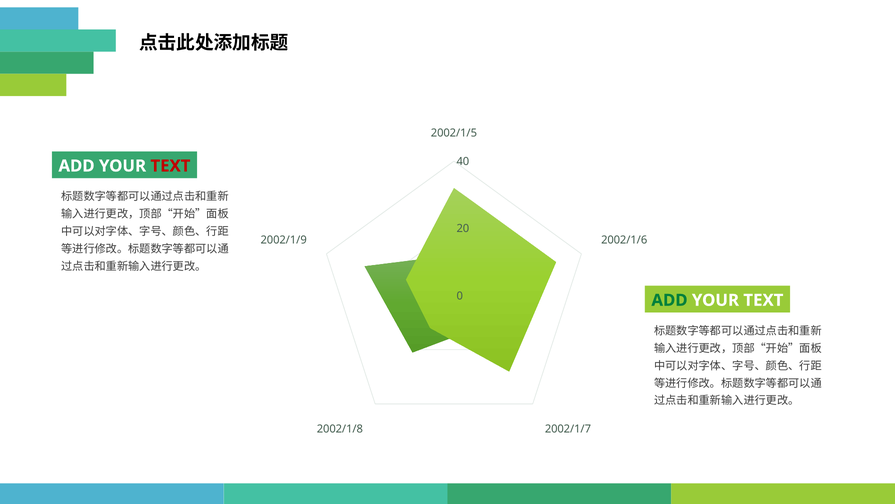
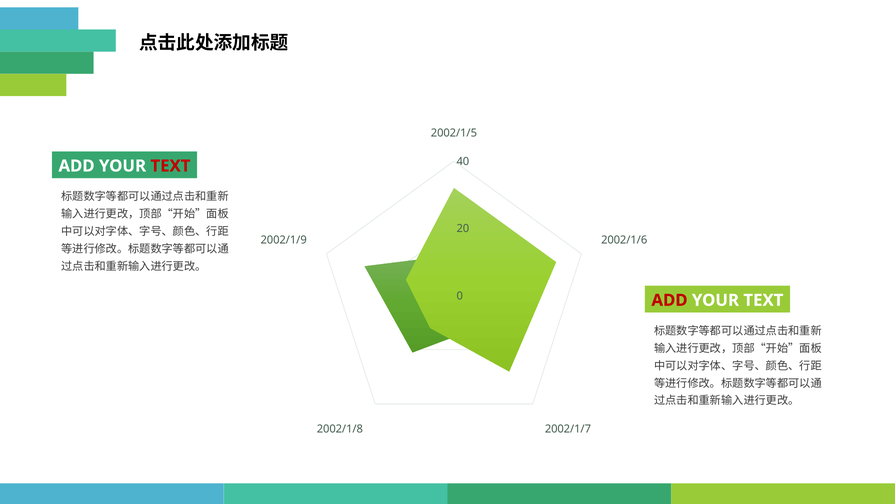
ADD colour: green -> red (669, 300)
